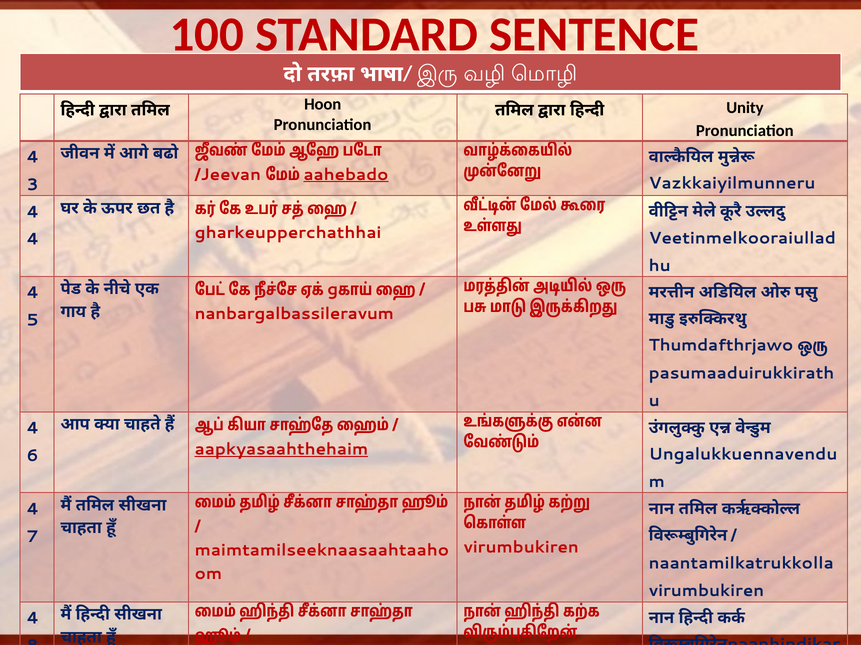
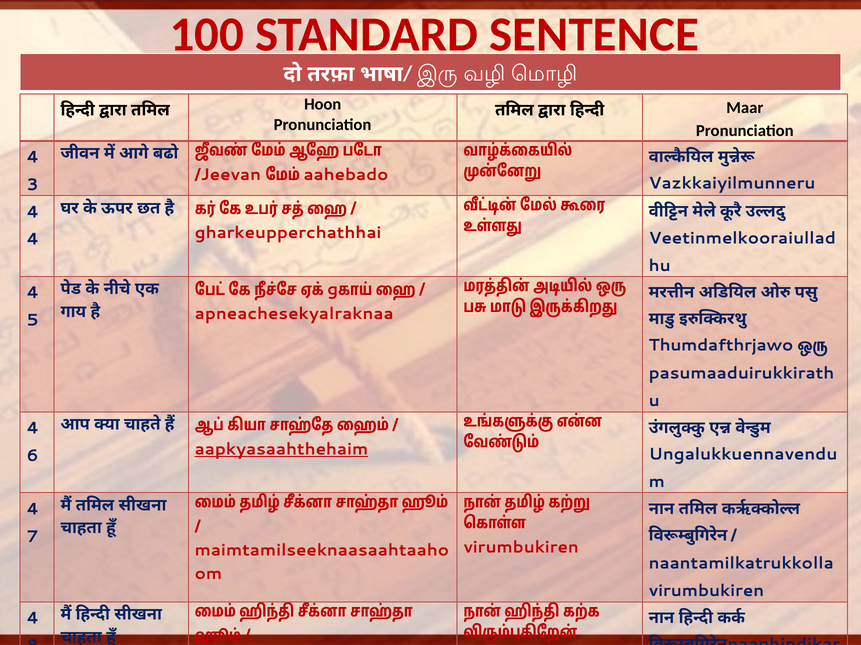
Unity: Unity -> Maar (745, 108)
aahebado underline: present -> none (346, 175)
nanbargalbassileravum: nanbargalbassileravum -> apneachesekyalraknaa (294, 314)
